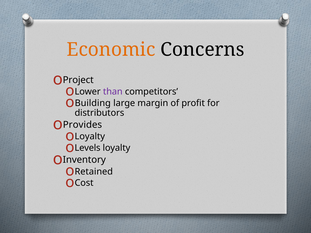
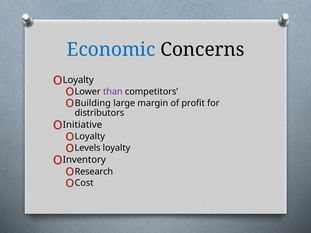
Economic colour: orange -> blue (111, 50)
Project: Project -> Loyalty (78, 80)
Provides: Provides -> Initiative (82, 125)
Retained: Retained -> Research (94, 172)
